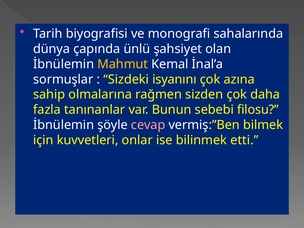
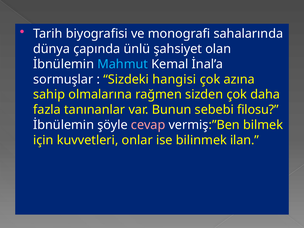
Mahmut colour: yellow -> light blue (123, 64)
isyanını: isyanını -> hangisi (174, 79)
etti: etti -> ilan (244, 140)
